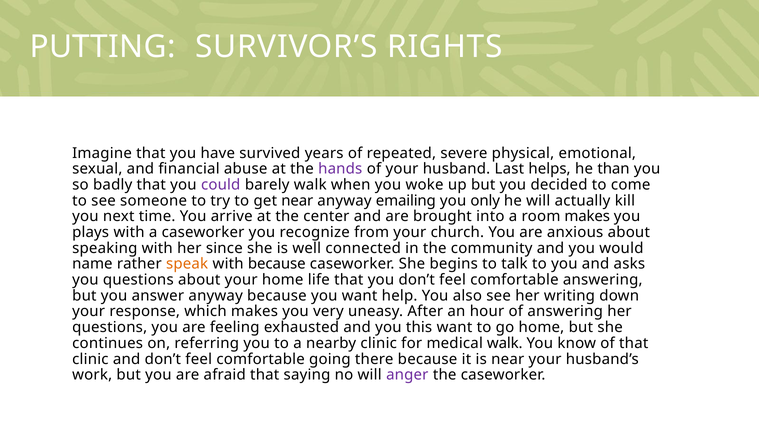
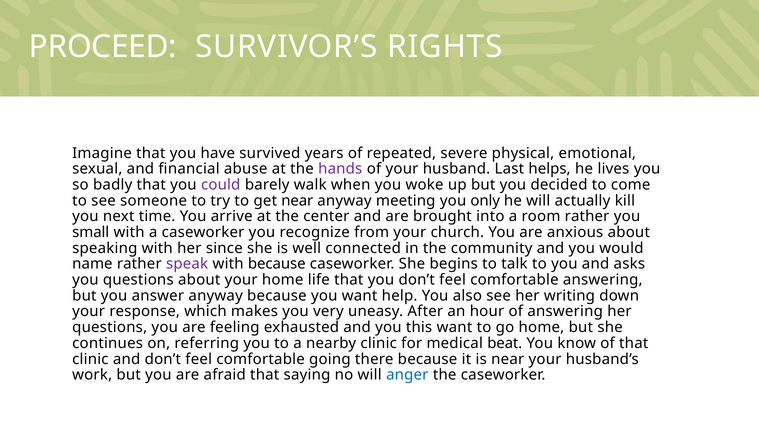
PUTTING: PUTTING -> PROCEED (103, 47)
than: than -> lives (613, 169)
emailing: emailing -> meeting (406, 201)
room makes: makes -> rather (587, 216)
plays: plays -> small (91, 232)
speak colour: orange -> purple (187, 264)
medical walk: walk -> beat (505, 343)
anger colour: purple -> blue (407, 375)
